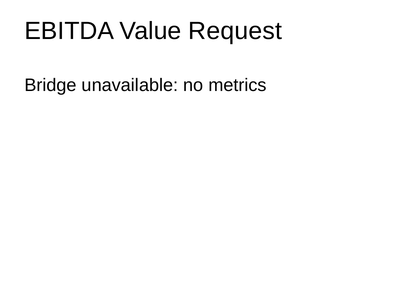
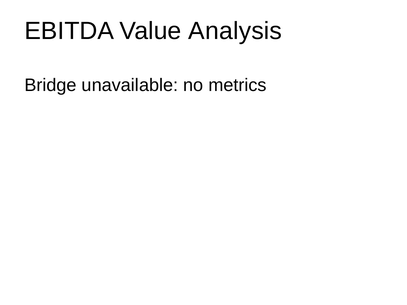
Request: Request -> Analysis (235, 31)
